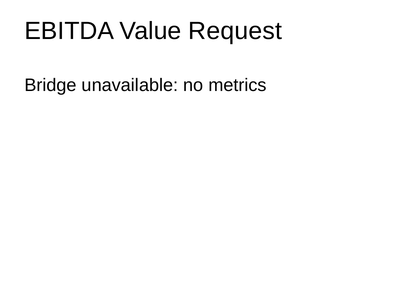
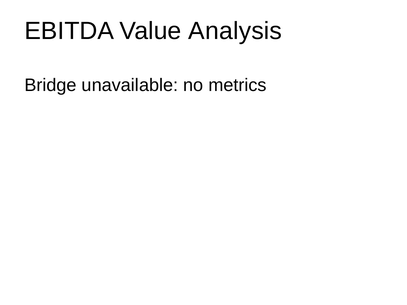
Request: Request -> Analysis (235, 31)
